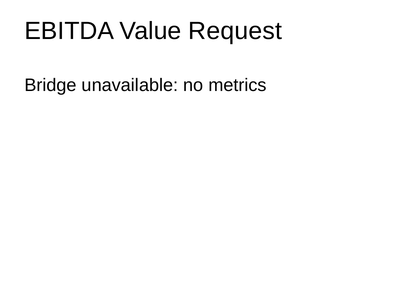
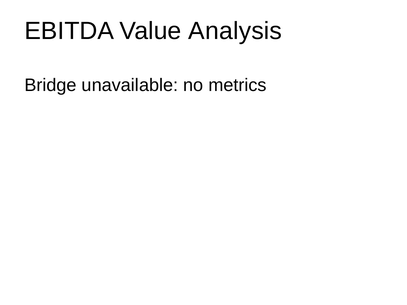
Request: Request -> Analysis (235, 31)
